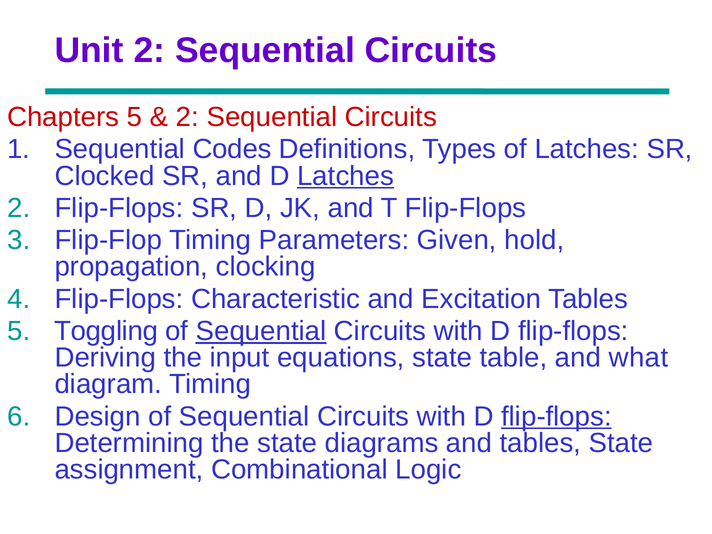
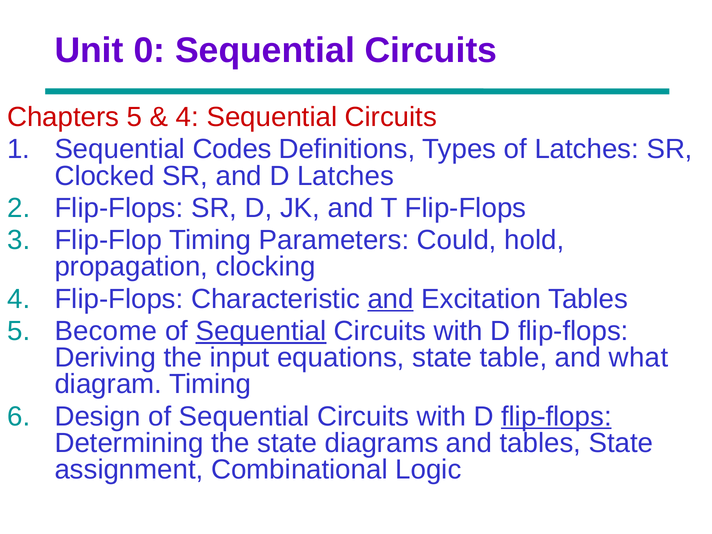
Unit 2: 2 -> 0 (149, 50)
2: 2 -> 4 (187, 117)
Latches underline: present -> none (346, 176)
Given: Given -> Could (457, 240)
and underline: none -> present (391, 299)
Toggling: Toggling -> Become (106, 331)
